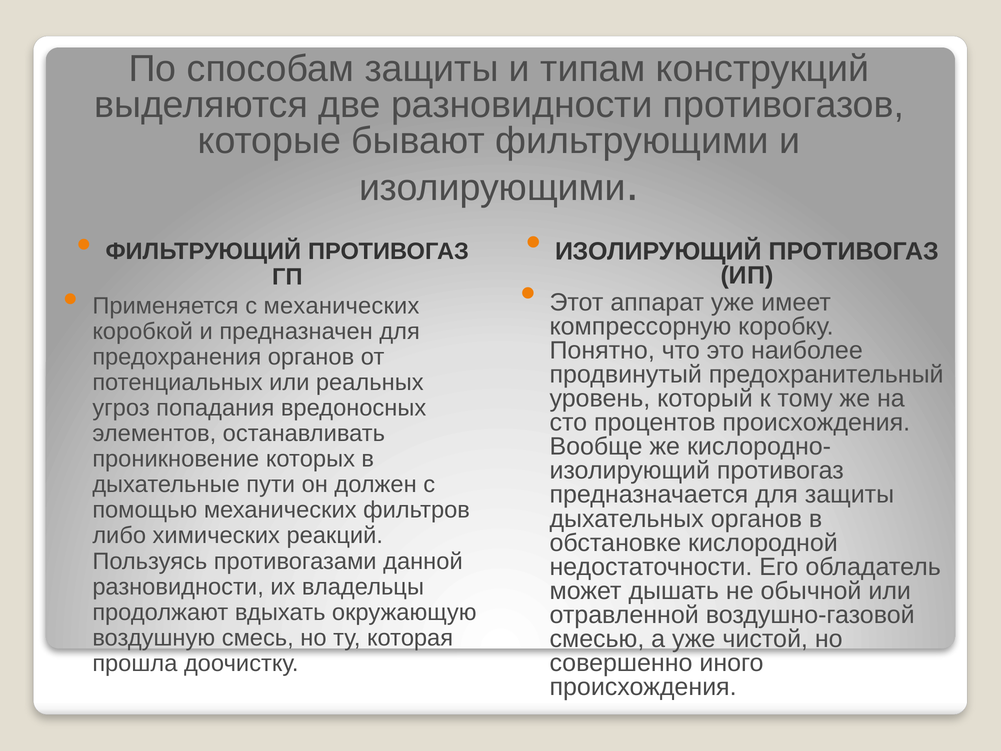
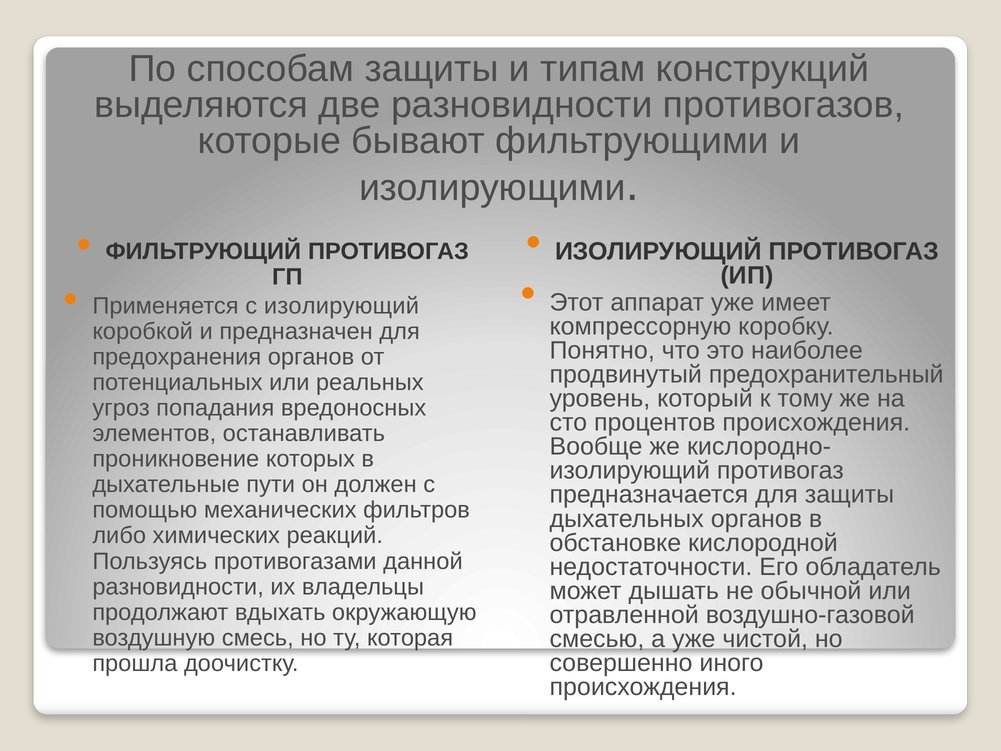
с механических: механических -> изолирующий (341, 306)
